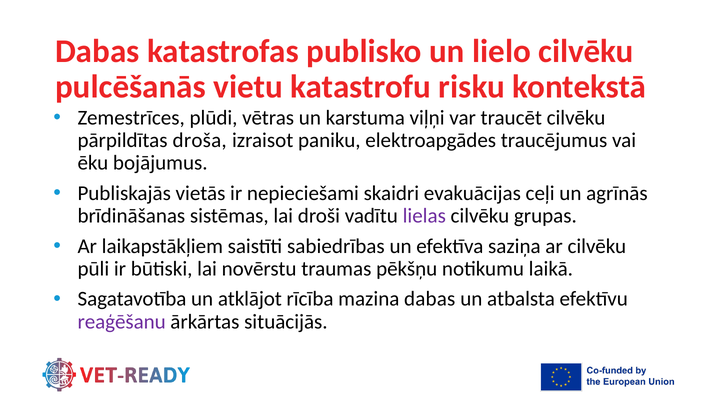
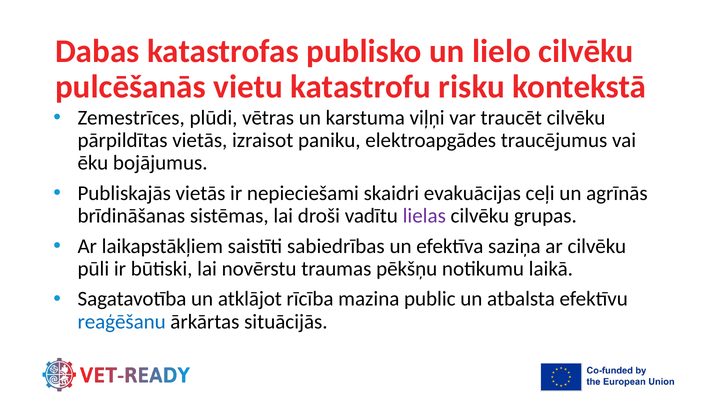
pārpildītas droša: droša -> vietās (200, 140)
mazina dabas: dabas -> public (430, 299)
reaģēšanu colour: purple -> blue (122, 322)
